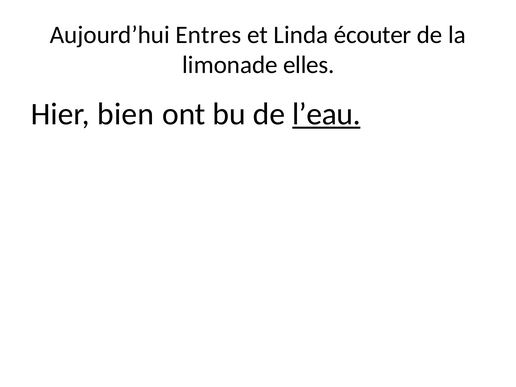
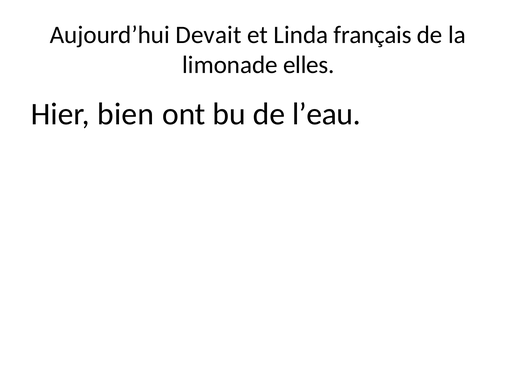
Entres: Entres -> Devait (208, 35)
écouter: écouter -> français (373, 35)
l’eau underline: present -> none (326, 114)
